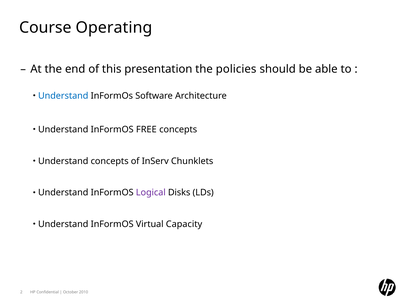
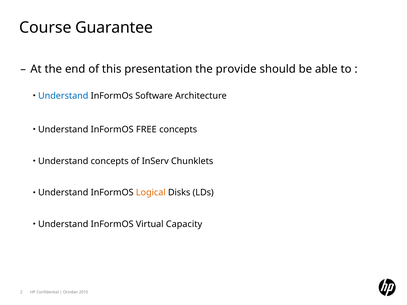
Operating: Operating -> Guarantee (114, 28)
policies: policies -> provide (236, 69)
Logical colour: purple -> orange (151, 193)
